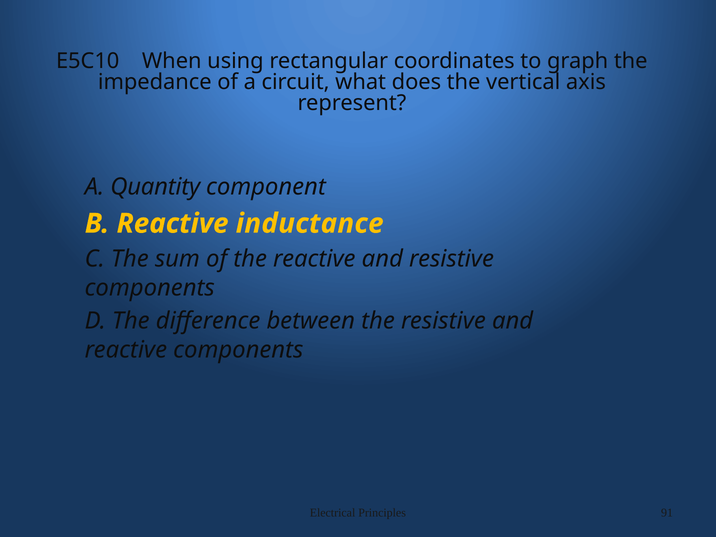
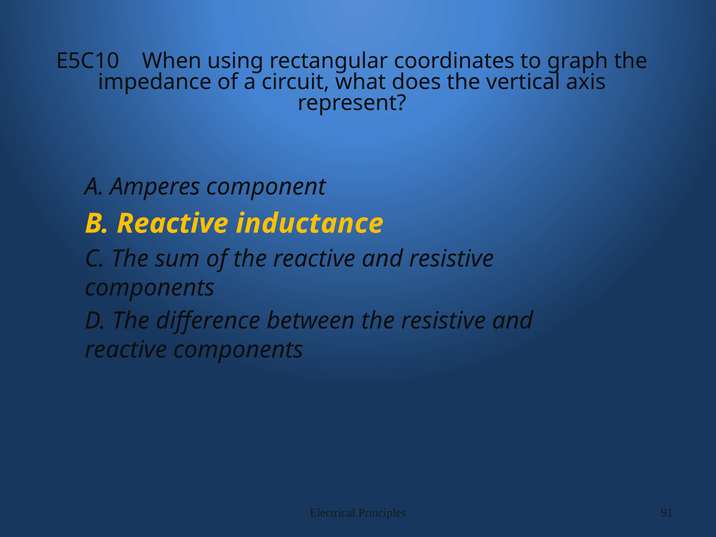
Quantity: Quantity -> Amperes (155, 187)
